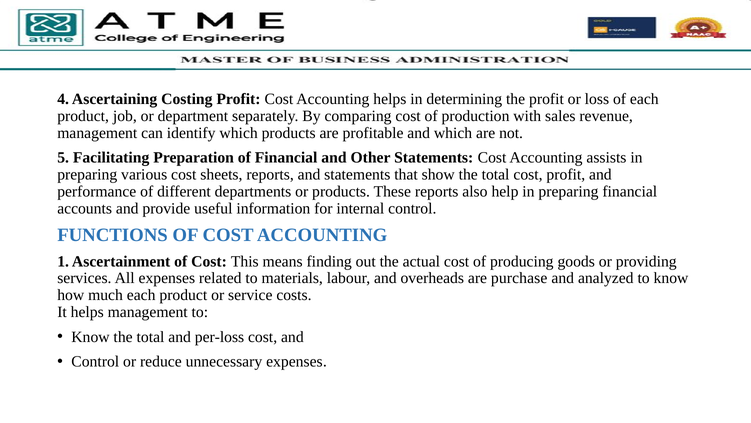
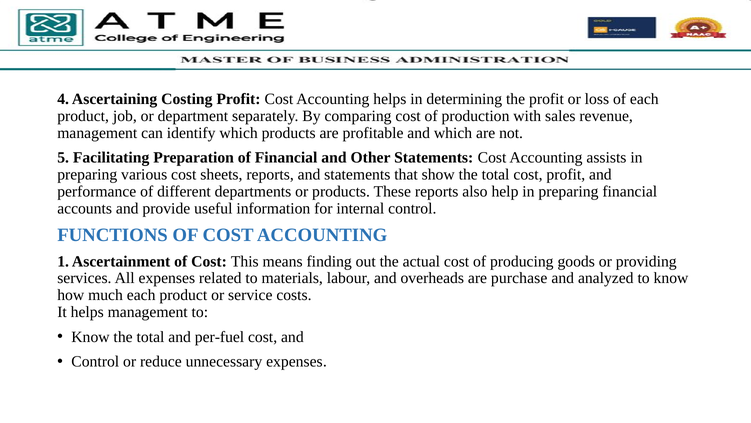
per-loss: per-loss -> per-fuel (220, 337)
